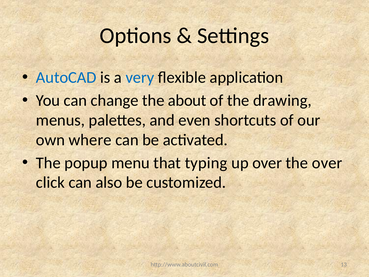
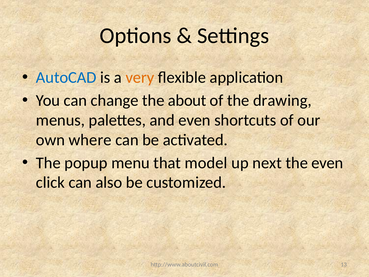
very colour: blue -> orange (140, 77)
typing: typing -> model (206, 163)
up over: over -> next (267, 163)
the over: over -> even (327, 163)
